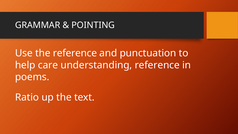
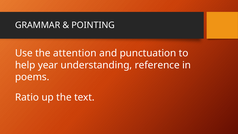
the reference: reference -> attention (75, 53)
care: care -> year (48, 65)
